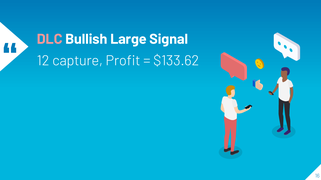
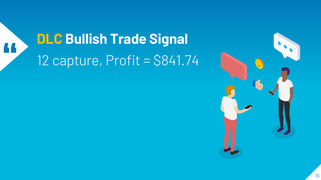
DLC colour: pink -> yellow (50, 39)
Large: Large -> Trade (128, 39)
$133.62: $133.62 -> $841.74 (176, 61)
